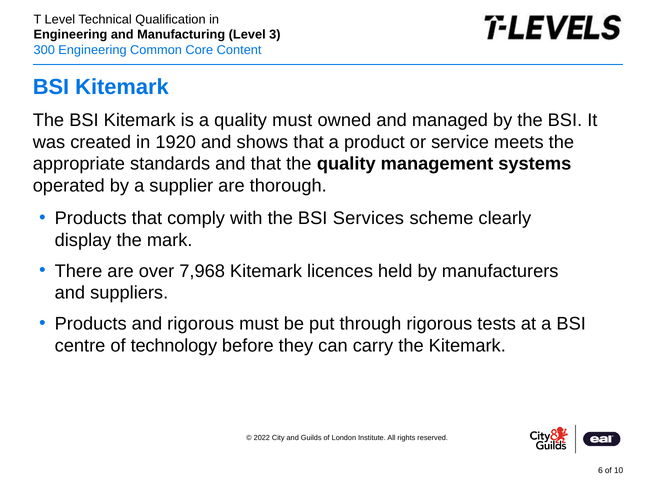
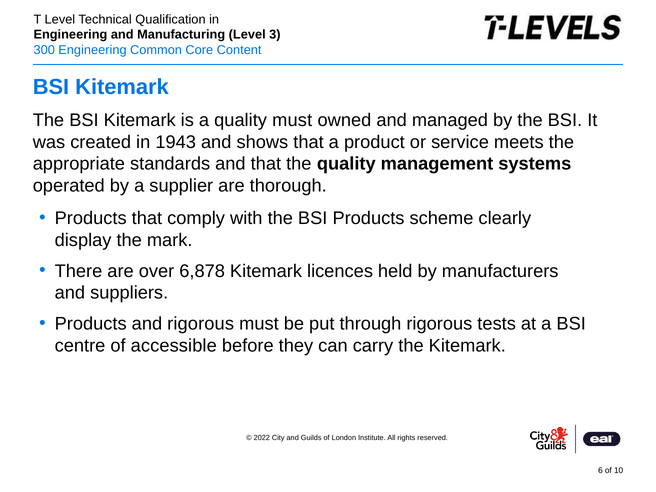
1920: 1920 -> 1943 (176, 142)
BSI Services: Services -> Products (368, 218)
7,968: 7,968 -> 6,878 (202, 271)
technology: technology -> accessible (174, 346)
